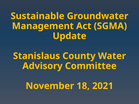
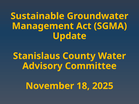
2021: 2021 -> 2025 (103, 86)
